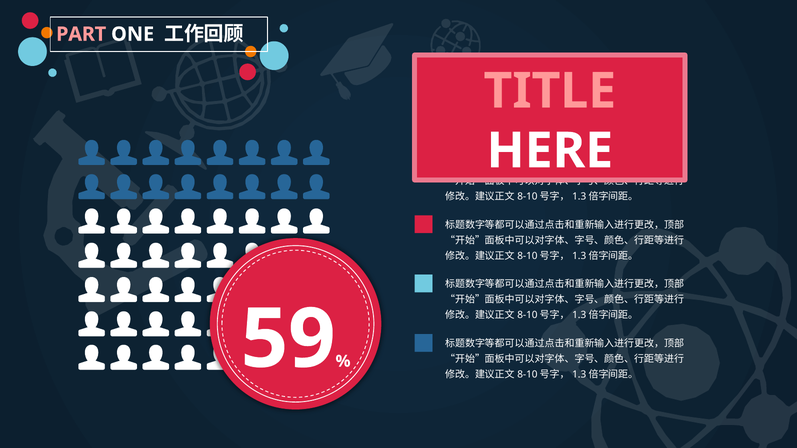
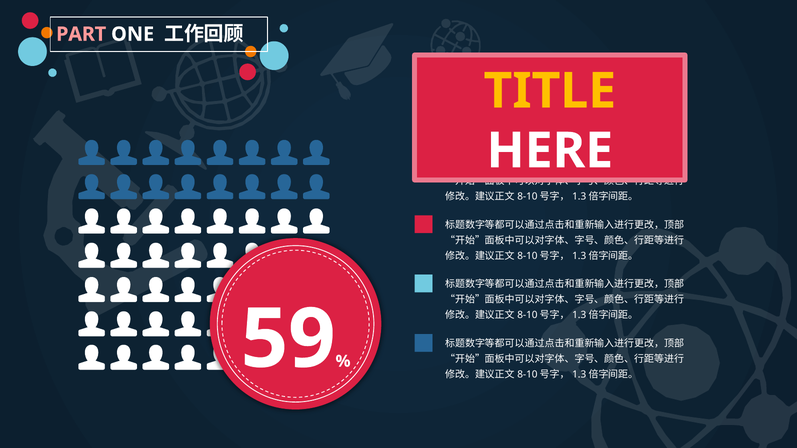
TITLE colour: pink -> yellow (550, 91)
